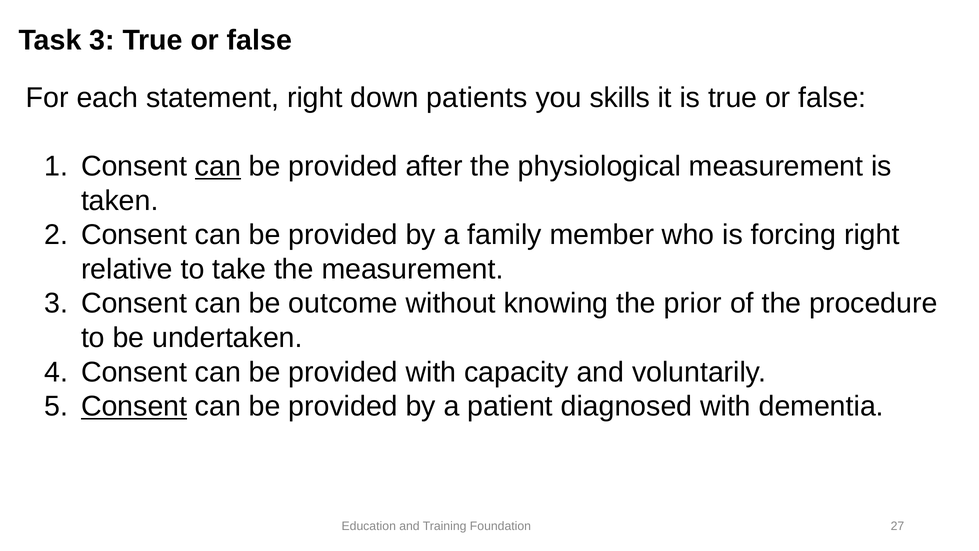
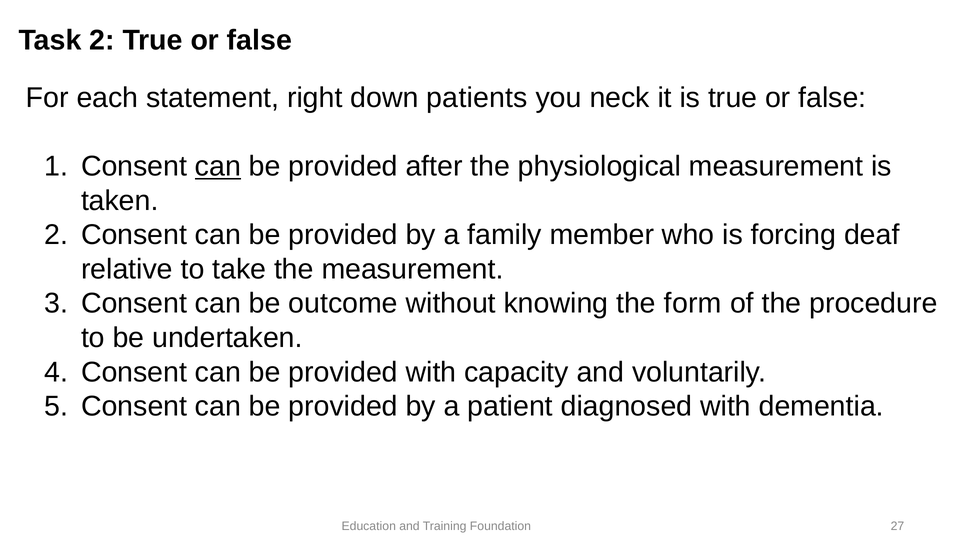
Task 3: 3 -> 2 (102, 40)
skills: skills -> neck (620, 98)
forcing right: right -> deaf (872, 235)
prior: prior -> form (693, 303)
Consent underline: present -> none (134, 406)
